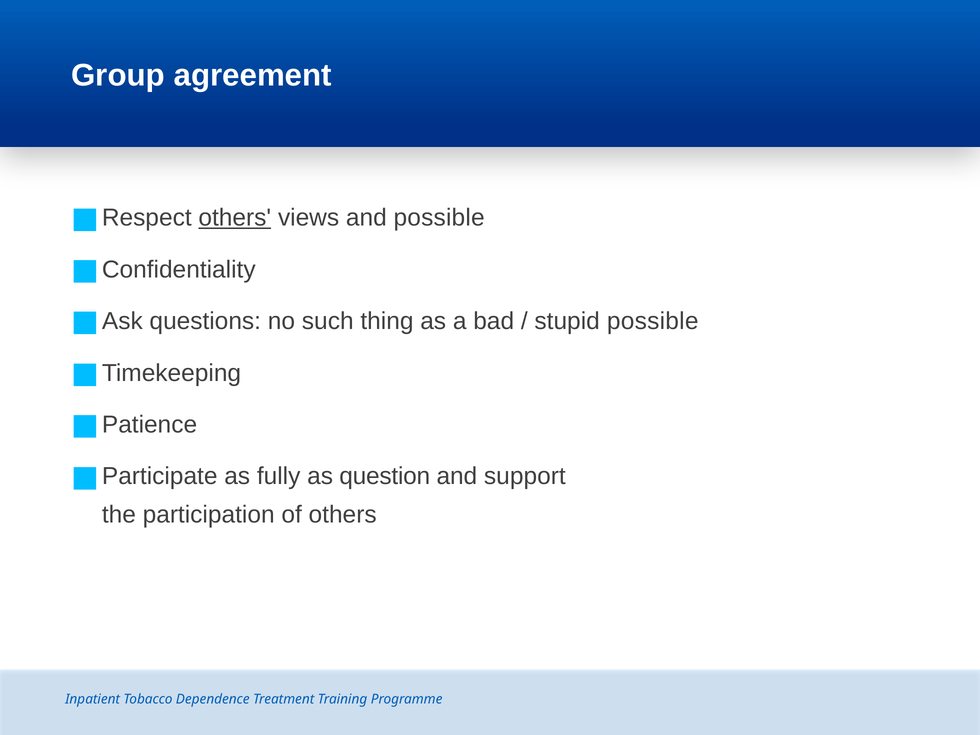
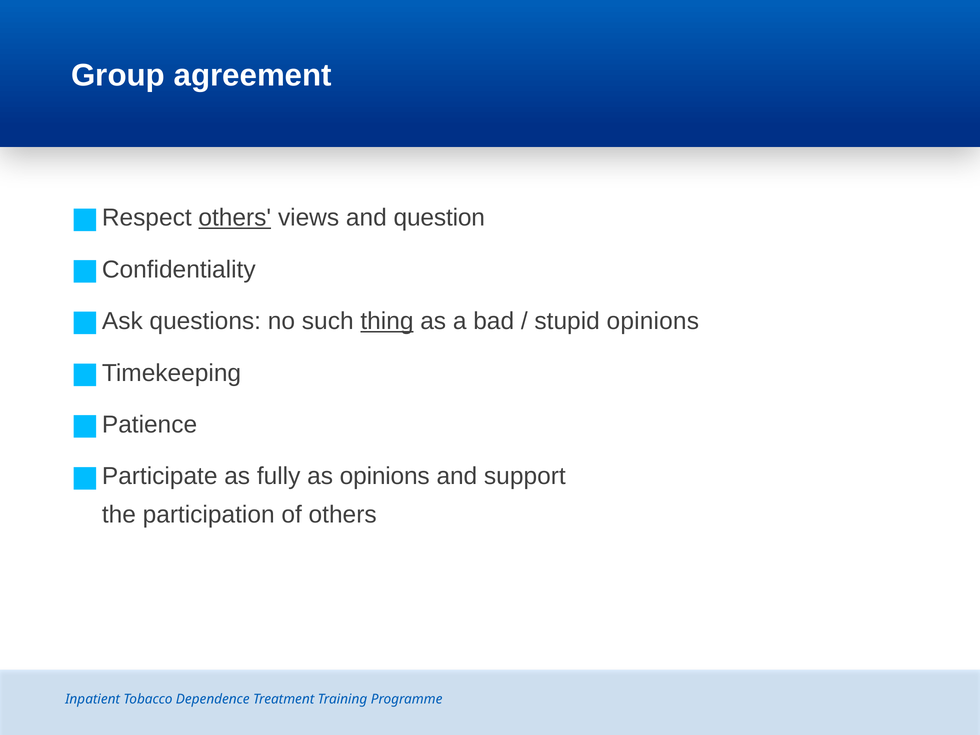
and possible: possible -> question (439, 218)
thing underline: none -> present (387, 321)
stupid possible: possible -> opinions (653, 321)
as question: question -> opinions (385, 476)
